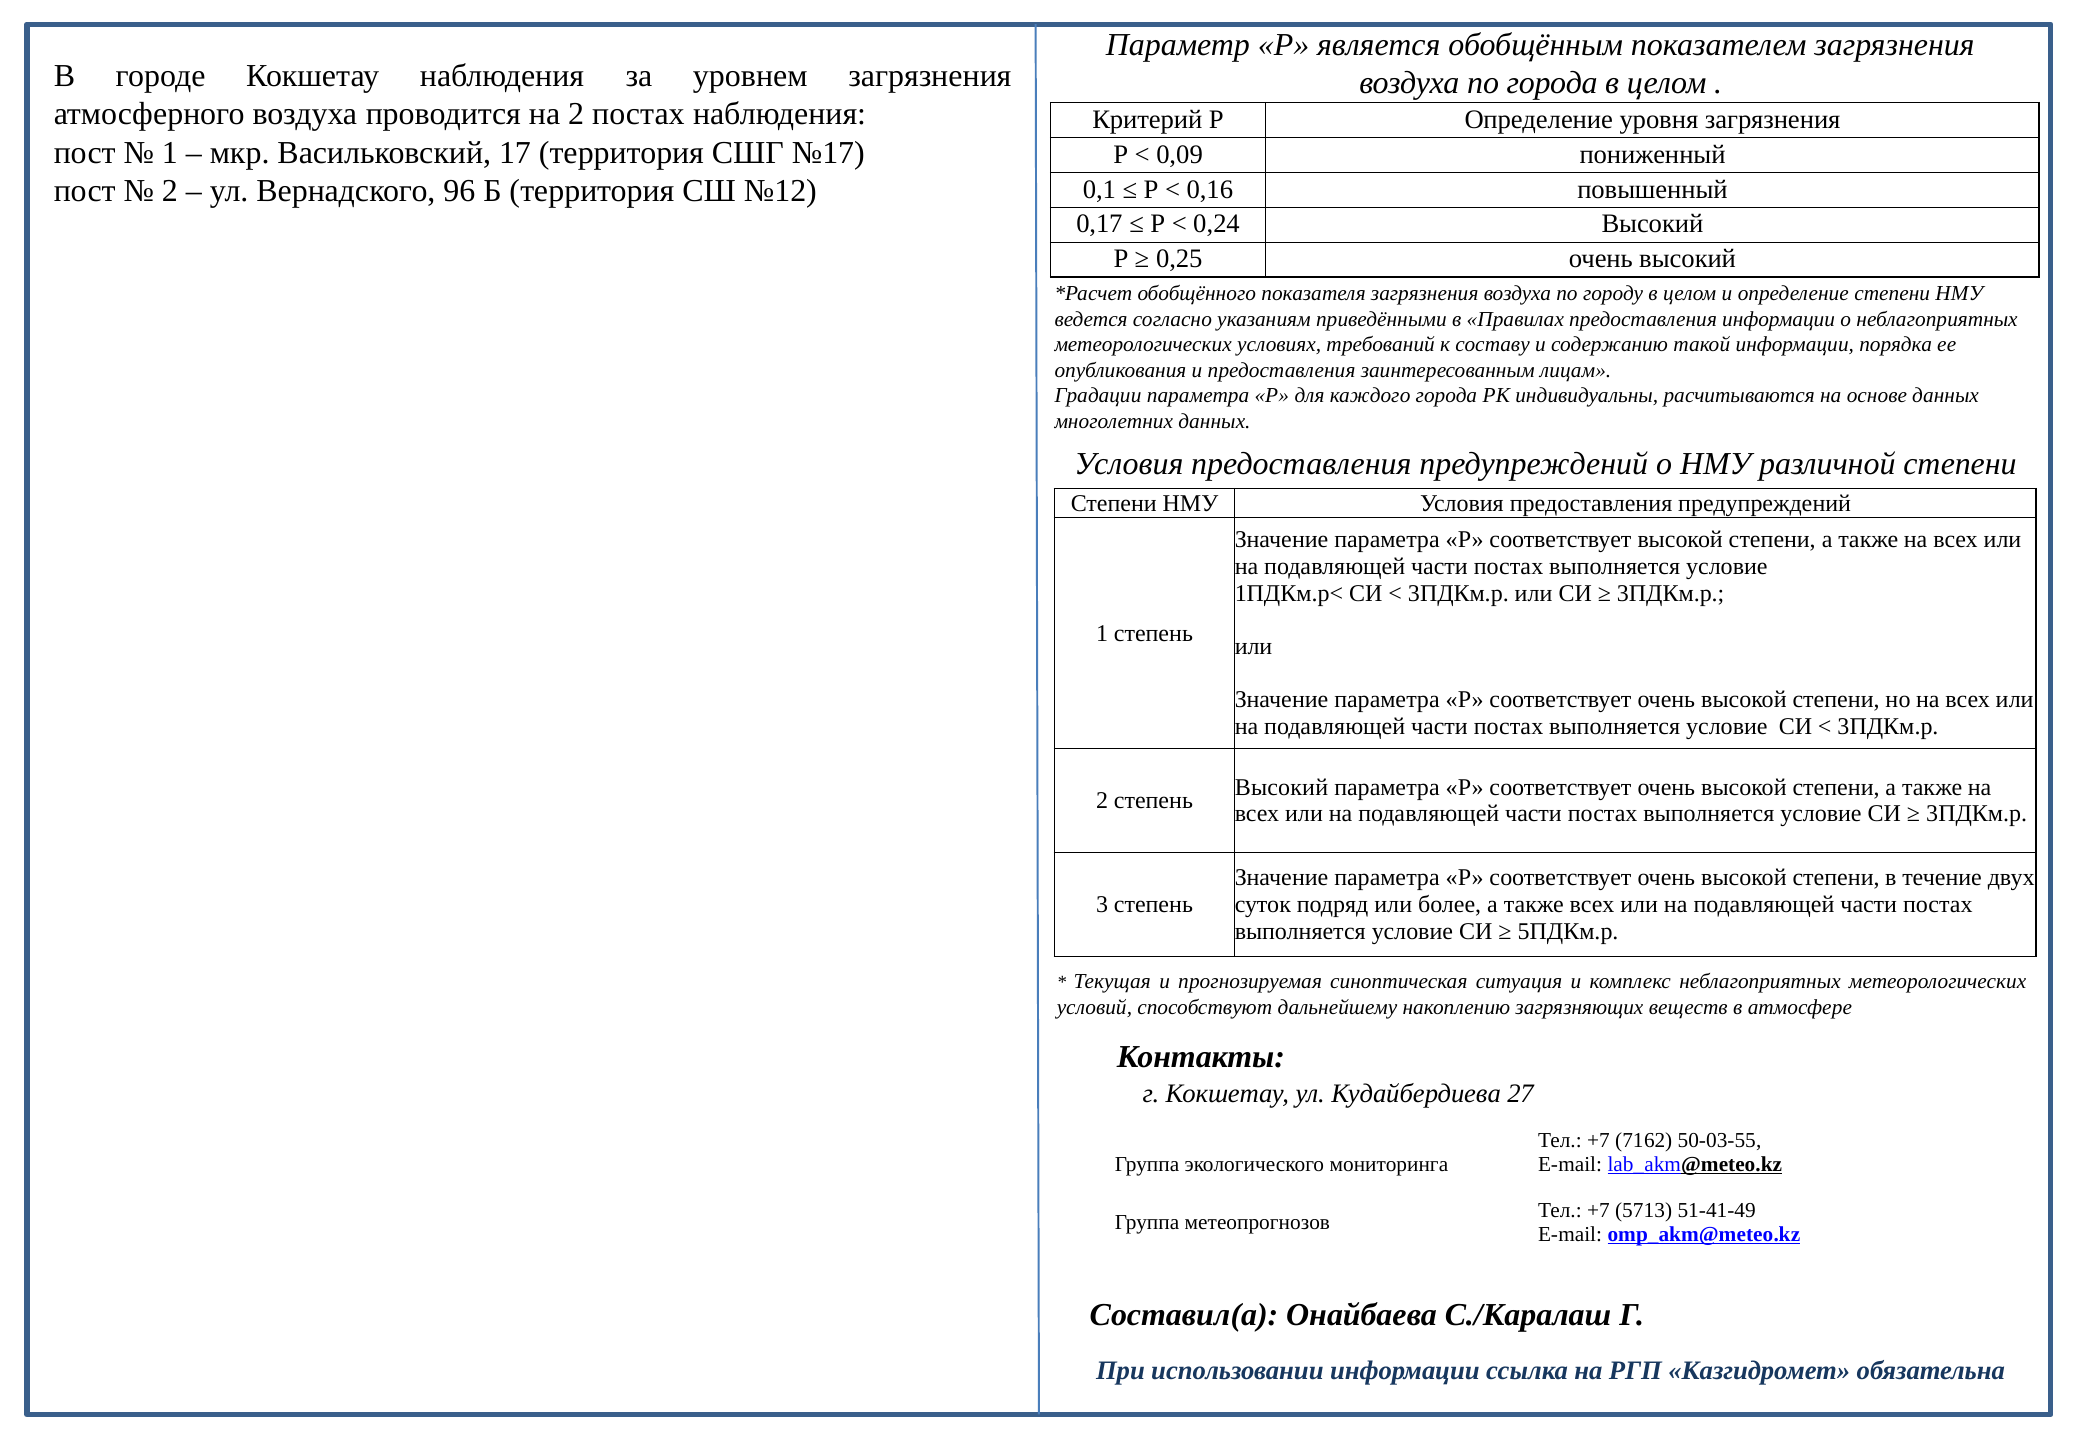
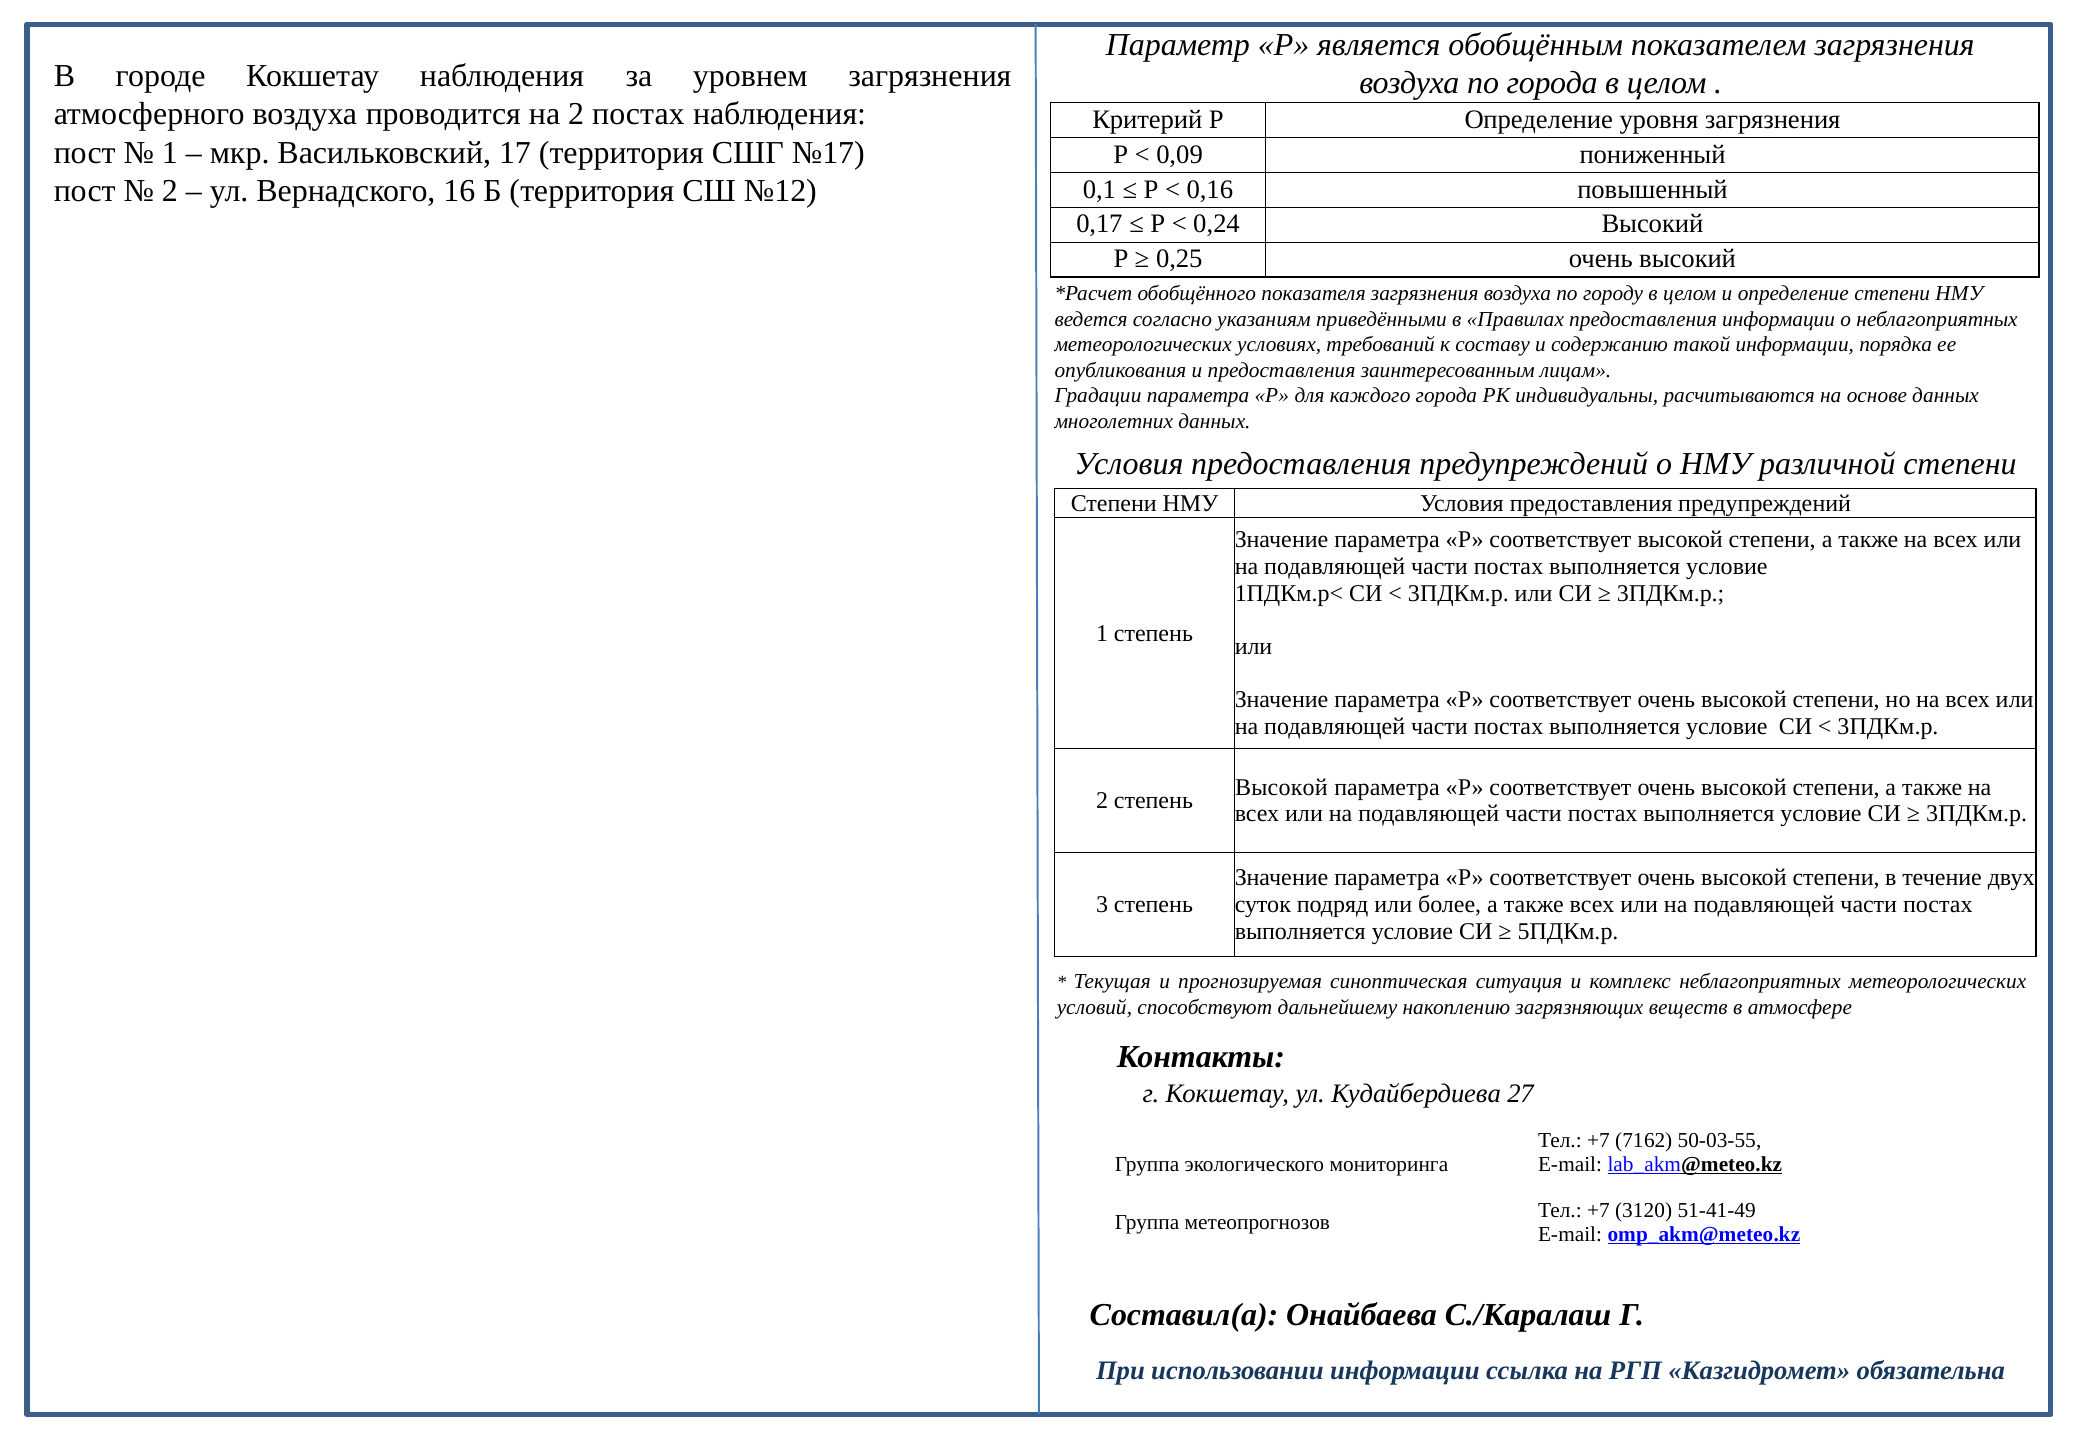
96: 96 -> 16 (459, 191)
Высокий: Высокий -> Высокой (1281, 787)
5713: 5713 -> 3120 (1644, 1211)
